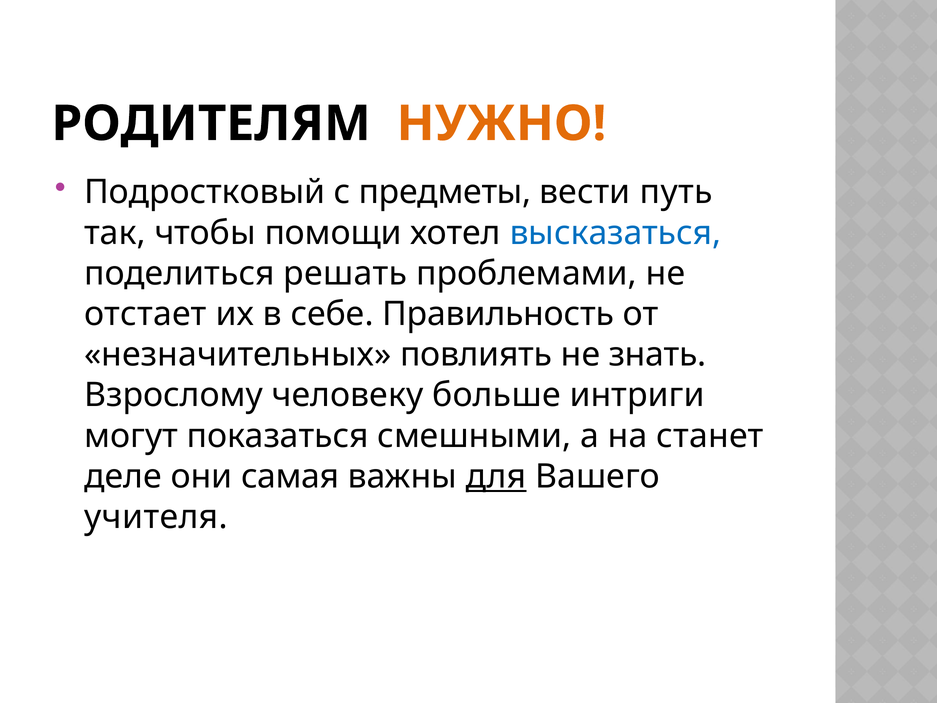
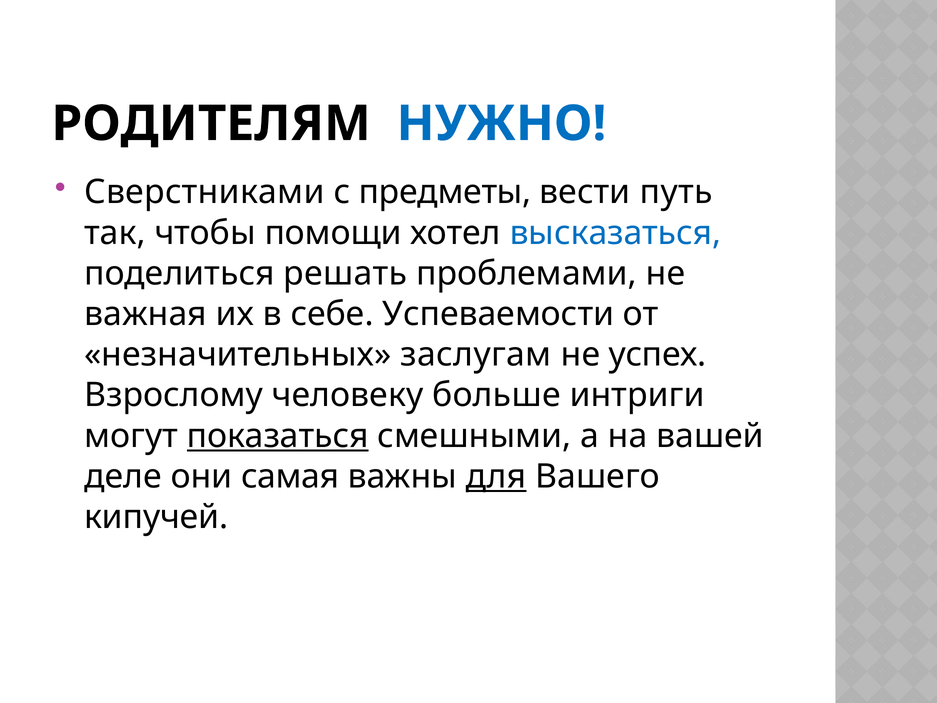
НУЖНО colour: orange -> blue (501, 124)
Подростковый: Подростковый -> Сверстниками (204, 192)
отстает: отстает -> важная (146, 314)
Правильность: Правильность -> Успеваемости (498, 314)
повлиять: повлиять -> заслугам (476, 355)
знать: знать -> успех (658, 355)
показаться underline: none -> present (278, 436)
станет: станет -> вашей (710, 436)
учителя: учителя -> кипучей (156, 517)
